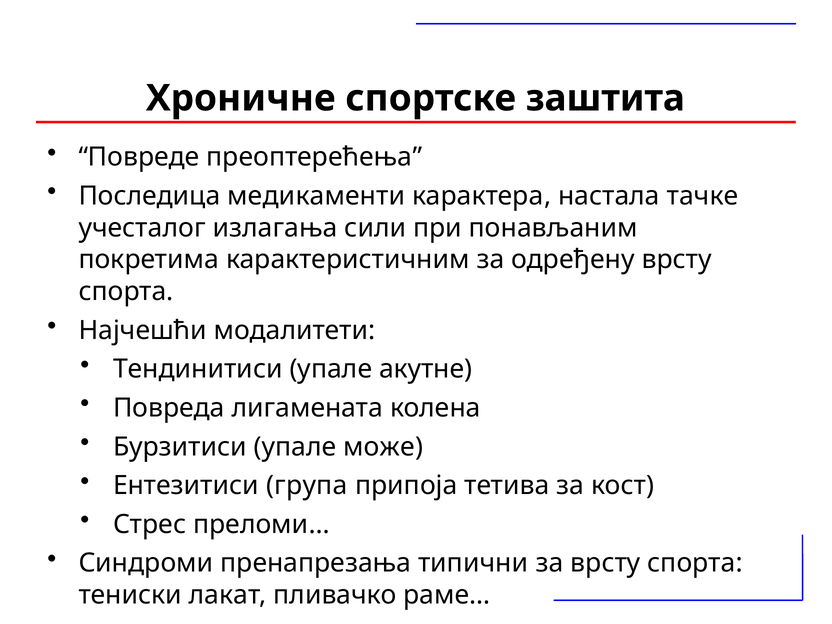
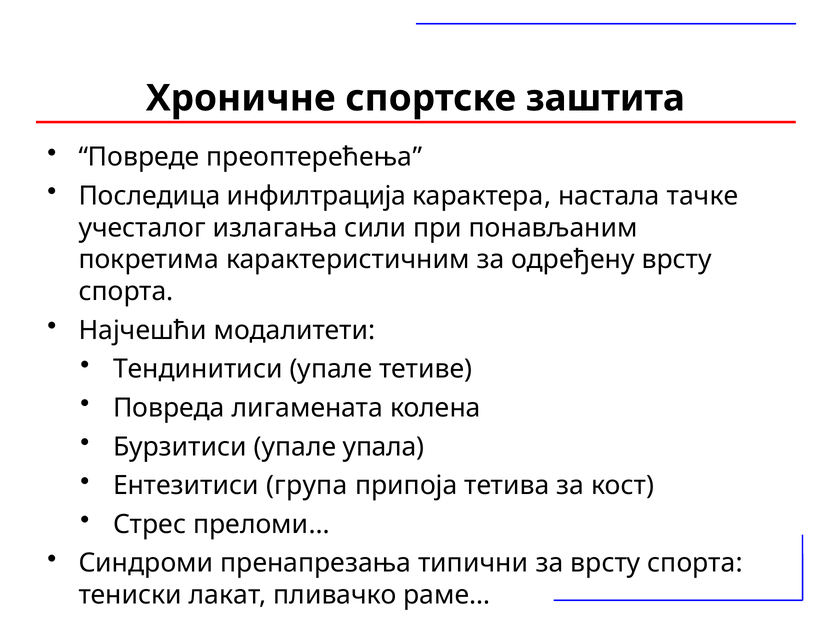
медикаменти: медикаменти -> инфилтрација (317, 196)
акутне: акутне -> тетиве (426, 369)
може: може -> упала (384, 447)
